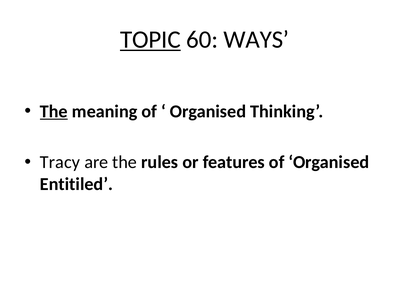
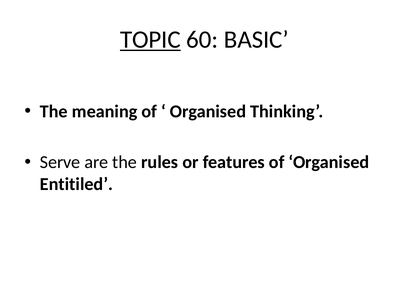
WAYS: WAYS -> BASIC (256, 40)
The underline: present -> none (54, 111)
Tracy: Tracy -> Serve (60, 162)
